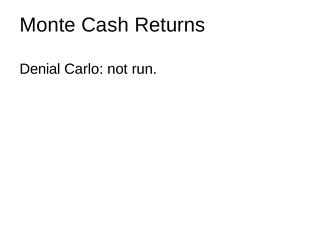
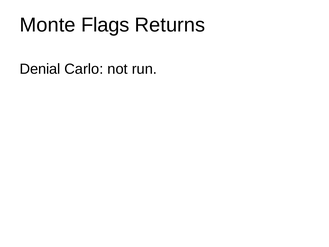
Cash: Cash -> Flags (105, 25)
